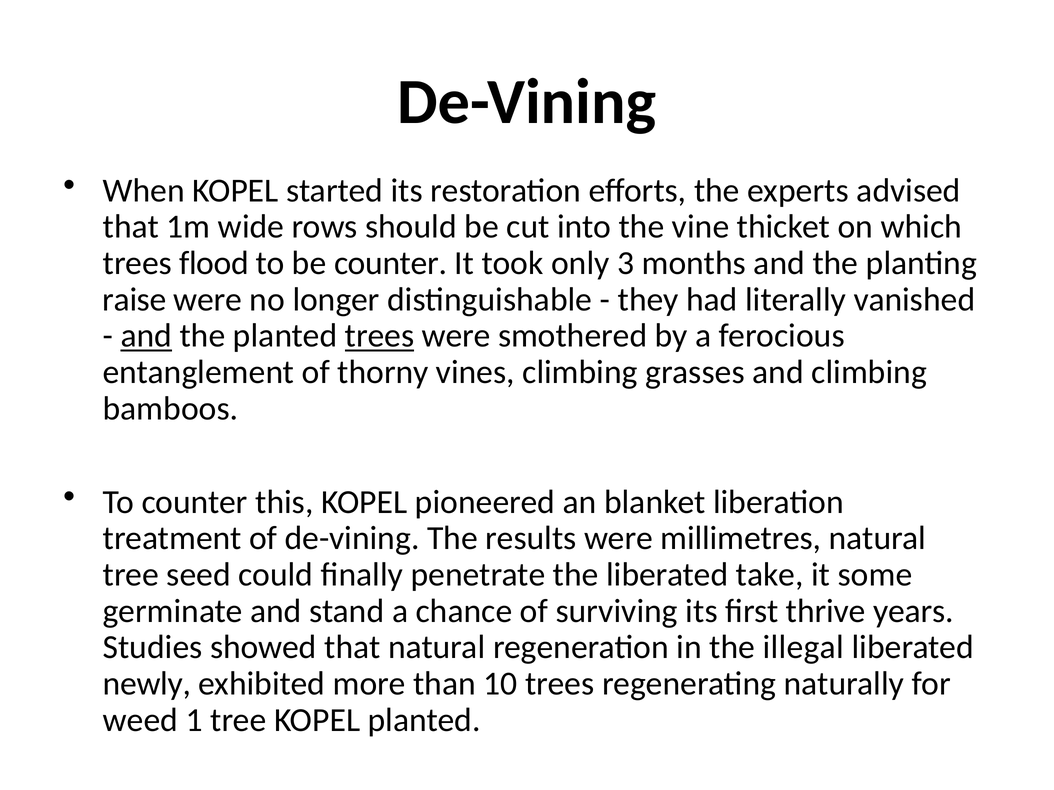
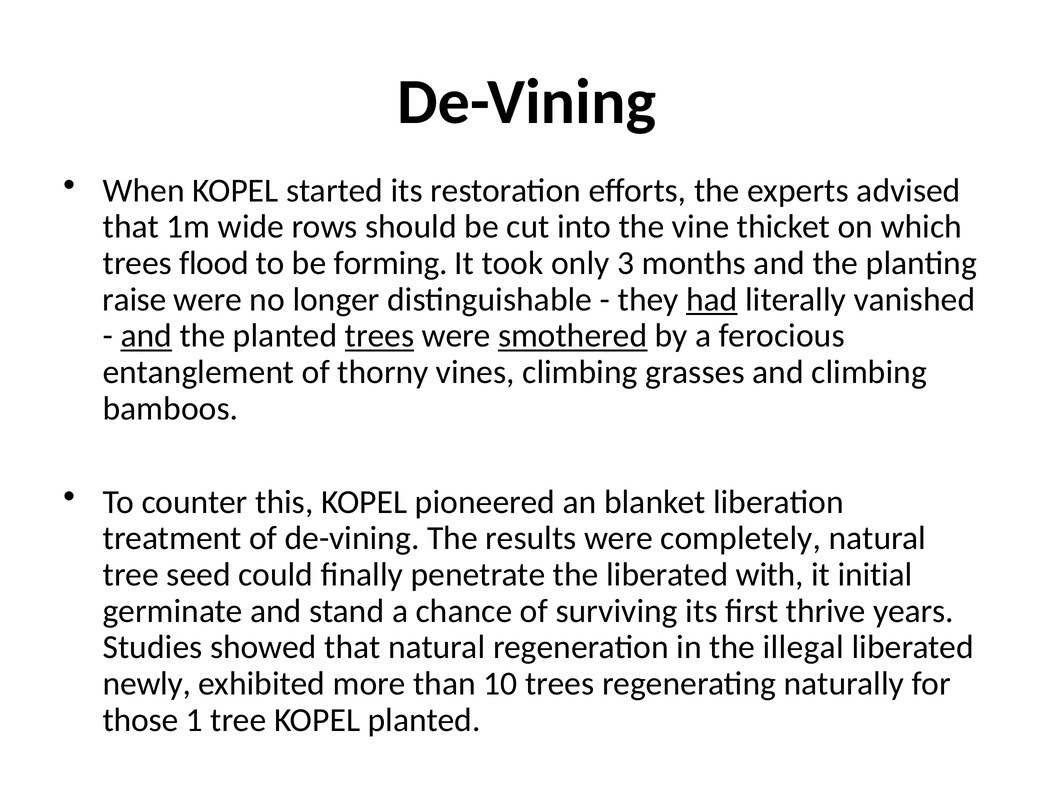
be counter: counter -> forming (391, 263)
had underline: none -> present (712, 300)
smothered underline: none -> present (573, 336)
millimetres: millimetres -> completely (741, 539)
take: take -> with (770, 575)
some: some -> initial (875, 575)
weed: weed -> those (141, 720)
